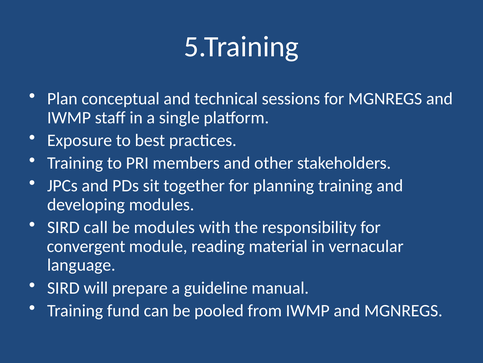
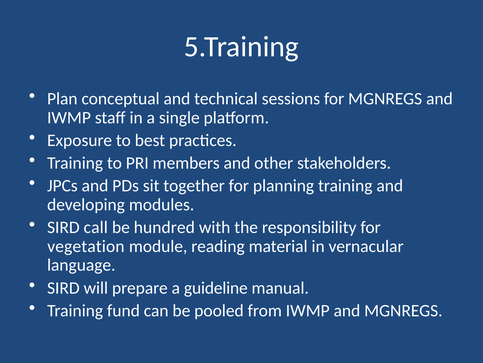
be modules: modules -> hundred (164, 227)
convergent: convergent -> vegetation (86, 246)
